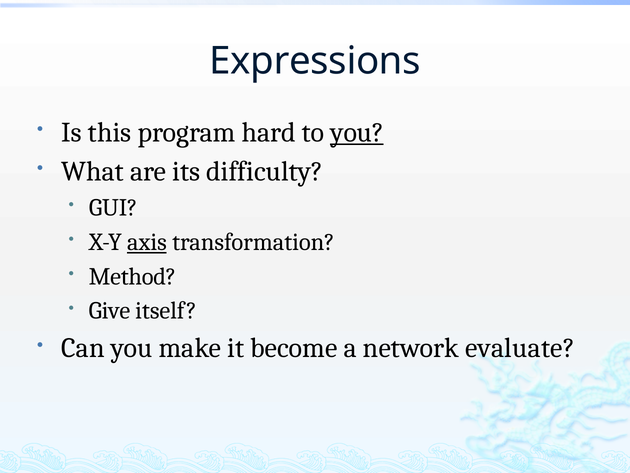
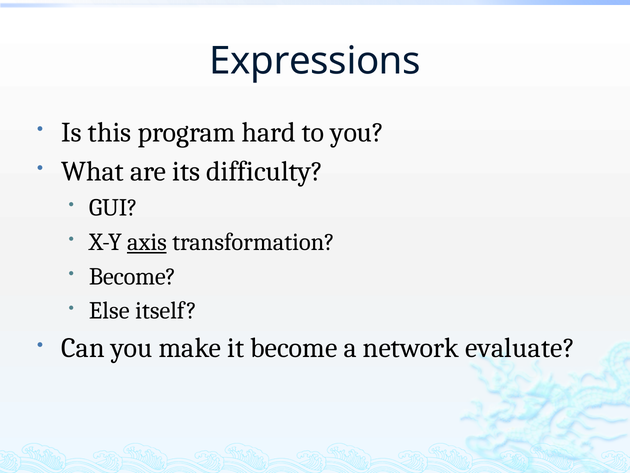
you underline: present -> none (357, 132)
Method: Method -> Become (132, 276)
Give: Give -> Else (109, 310)
